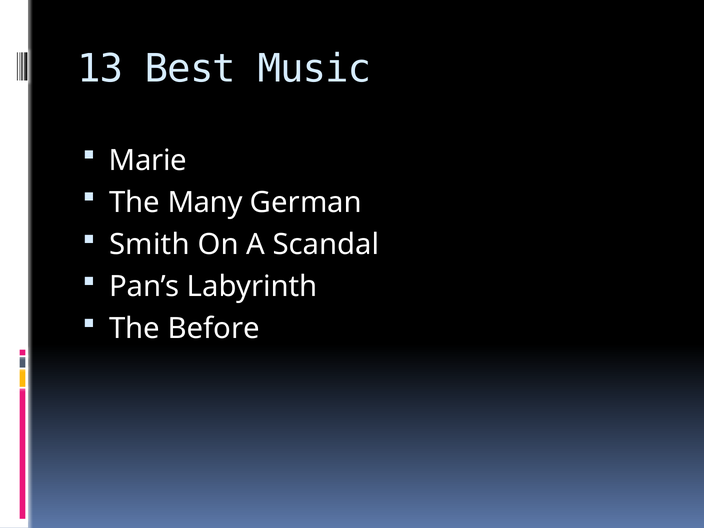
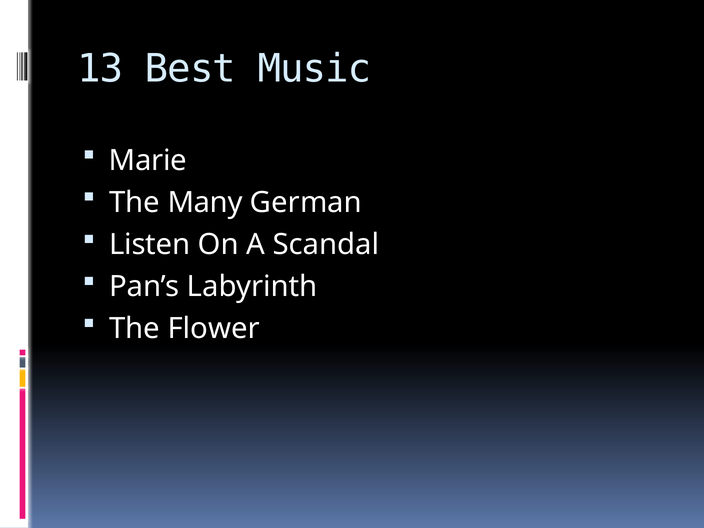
Smith: Smith -> Listen (150, 245)
Before: Before -> Flower (214, 329)
